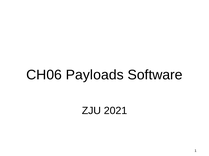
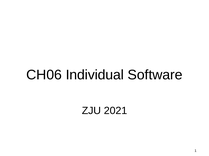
Payloads: Payloads -> Individual (95, 75)
